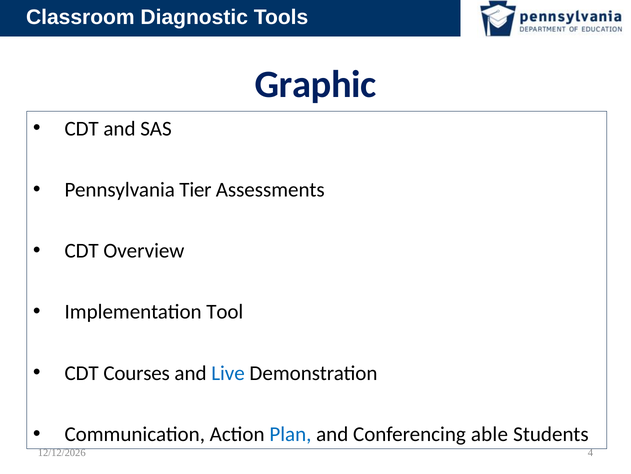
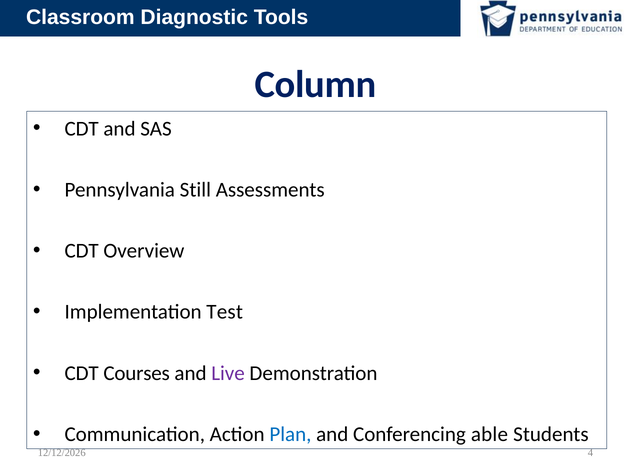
Graphic: Graphic -> Column (316, 84)
Tier: Tier -> Still (195, 190)
Tool: Tool -> Test (225, 312)
Live colour: blue -> purple (228, 373)
